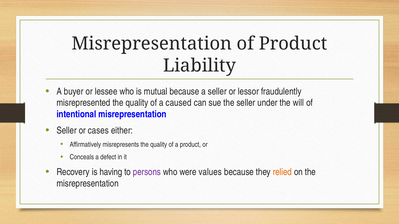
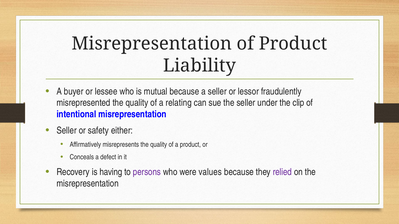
caused: caused -> relating (179, 103)
will: will -> clip (298, 103)
cases: cases -> safety (98, 131)
relied colour: orange -> purple (282, 172)
